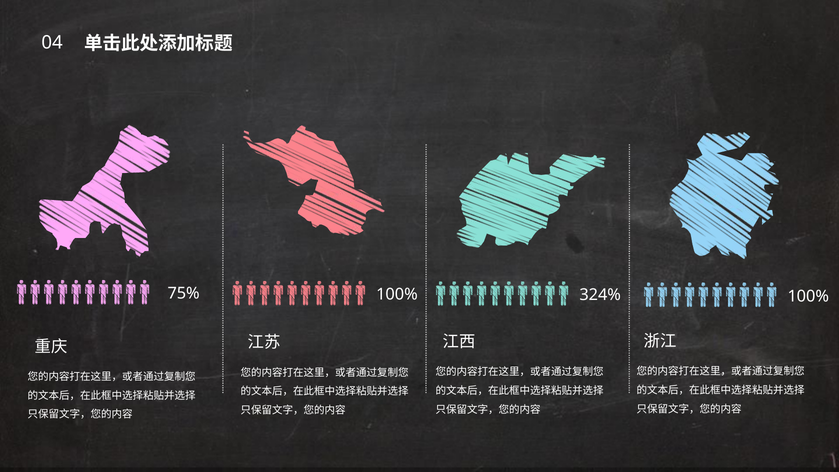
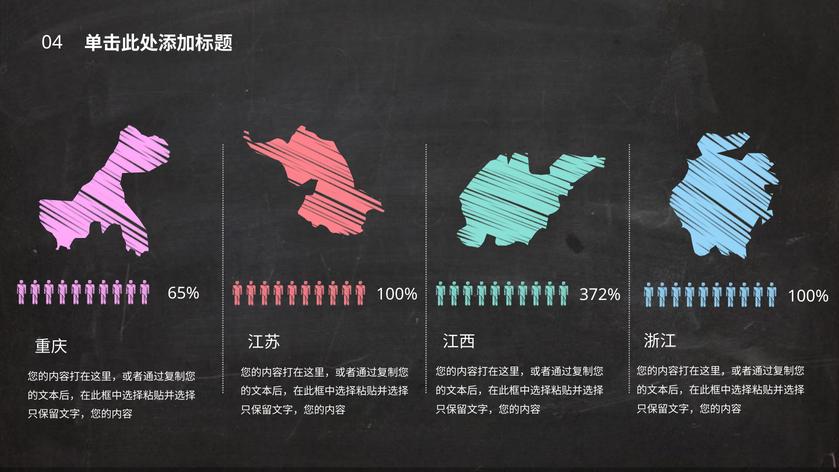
75%: 75% -> 65% (184, 293)
324%: 324% -> 372% (600, 295)
